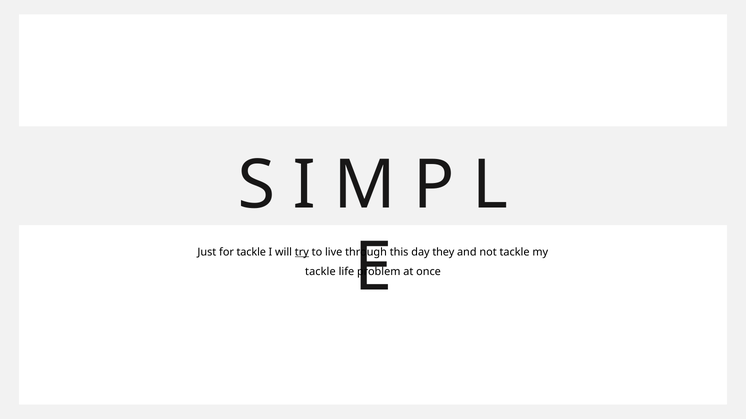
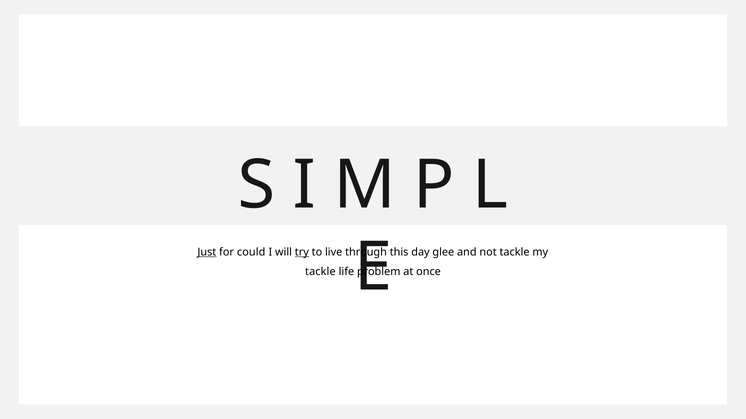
Just underline: none -> present (207, 252)
for tackle: tackle -> could (251, 252)
they: they -> glee (443, 252)
